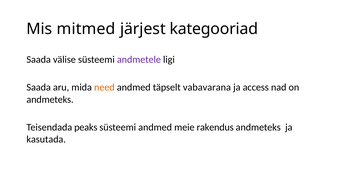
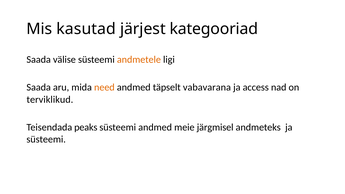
mitmed: mitmed -> kasutad (86, 29)
andmetele colour: purple -> orange (139, 60)
andmeteks: andmeteks -> terviklikud (50, 100)
rakendus: rakendus -> järgmisel (215, 127)
kasutada: kasutada -> süsteemi (46, 139)
